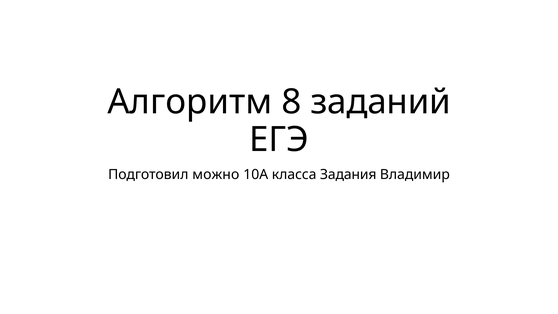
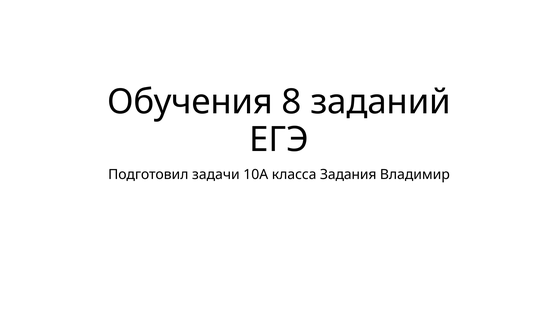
Алгоритм: Алгоритм -> Обучения (190, 102)
можно: можно -> задачи (216, 174)
